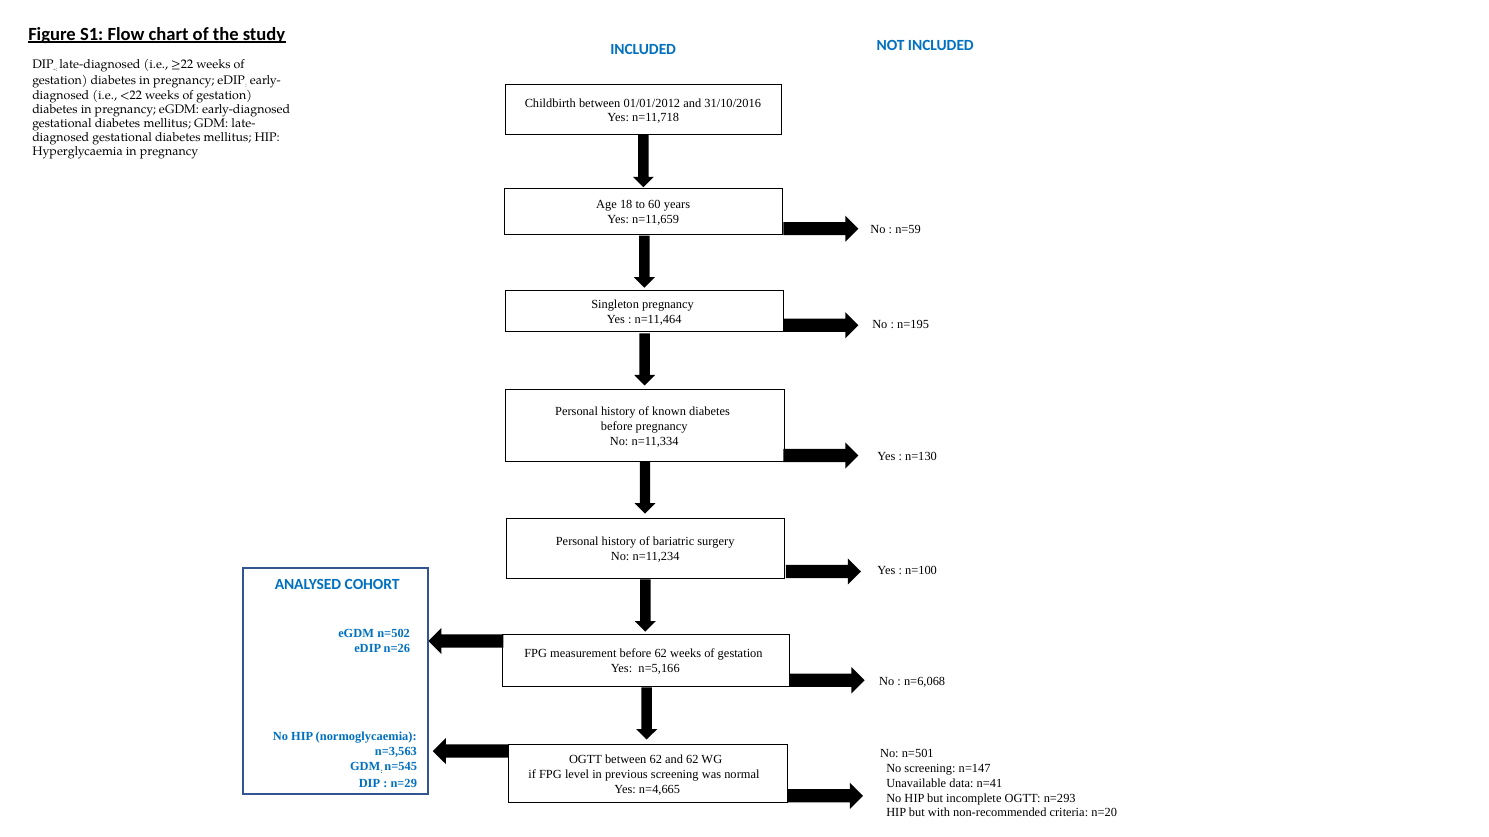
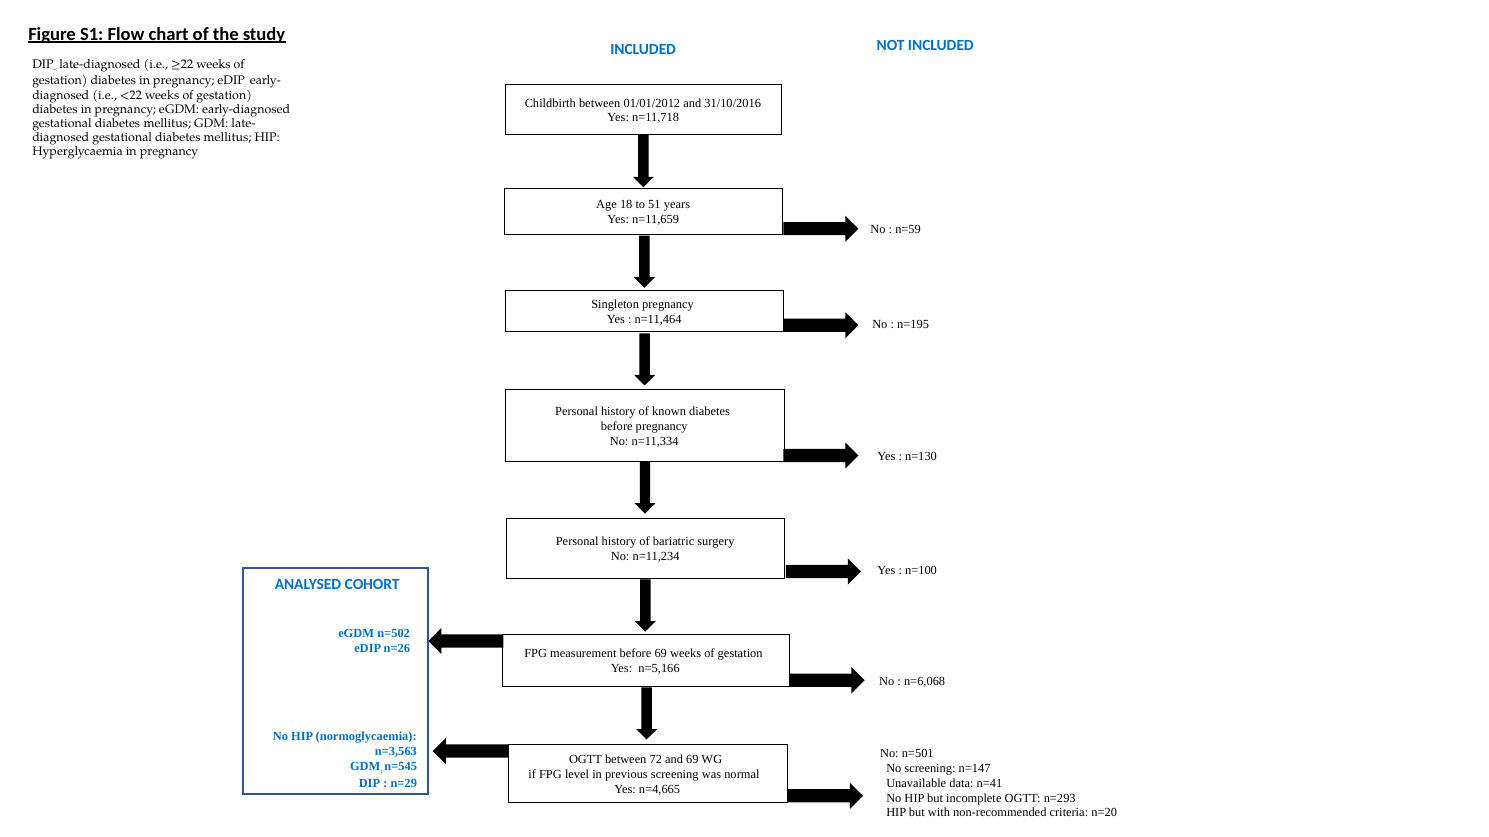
60: 60 -> 51 (654, 205)
before 62: 62 -> 69 (661, 654)
between 62: 62 -> 72 (656, 760)
and 62: 62 -> 69 (692, 760)
